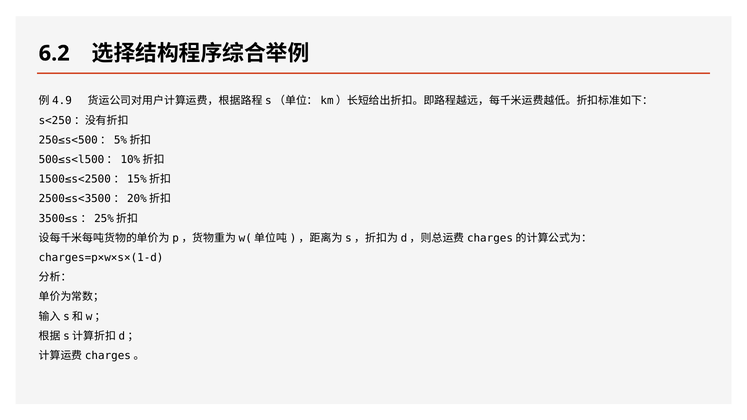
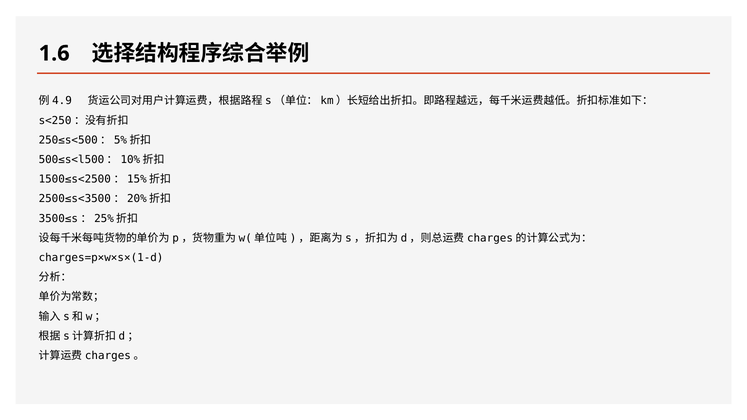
6.2: 6.2 -> 1.6 (54, 53)
